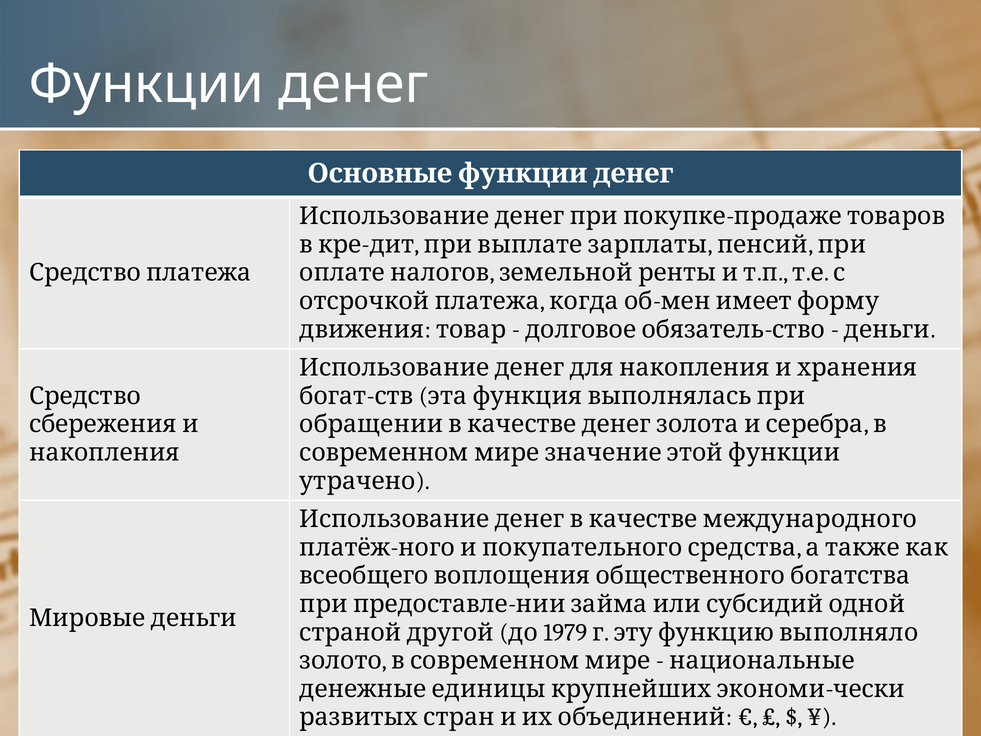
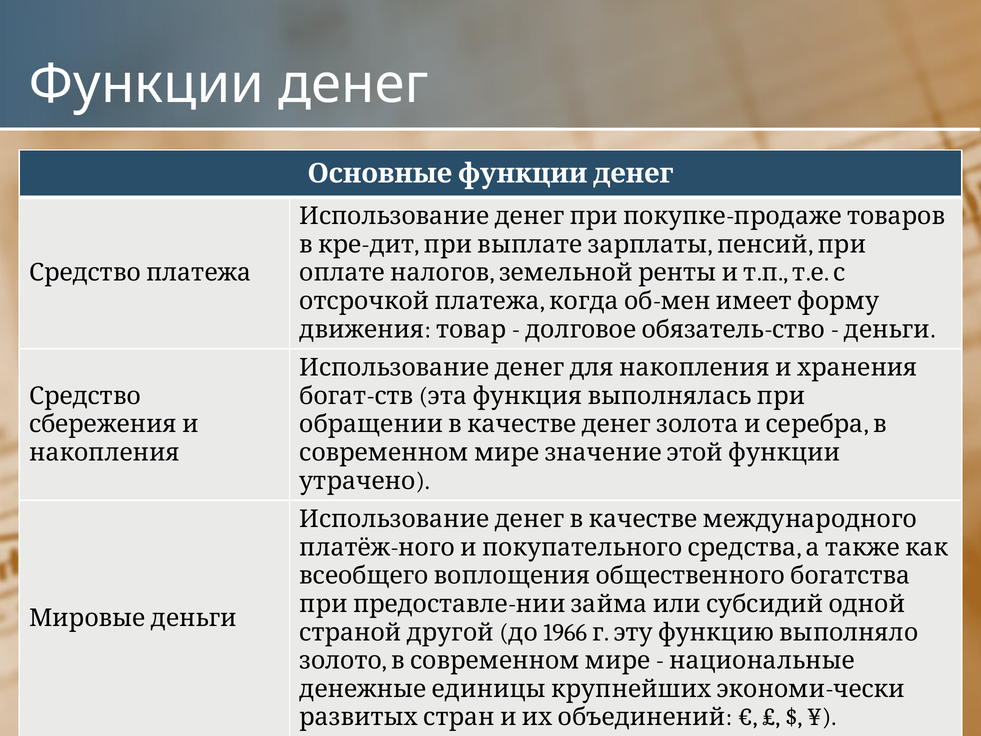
1979: 1979 -> 1966 (565, 632)
